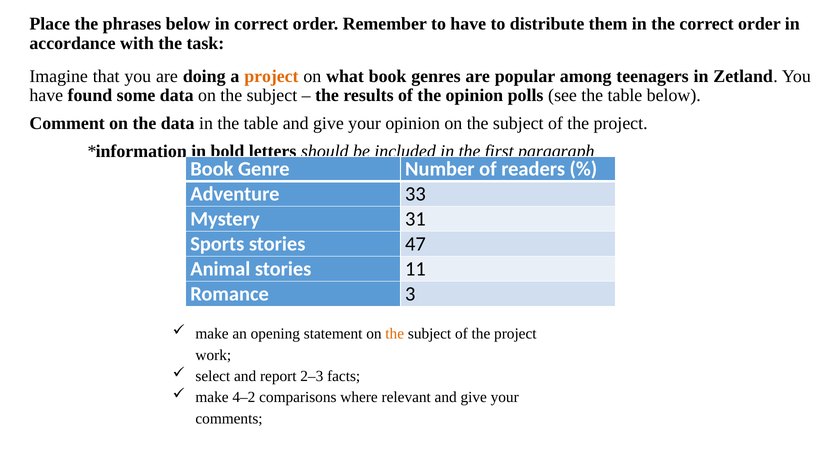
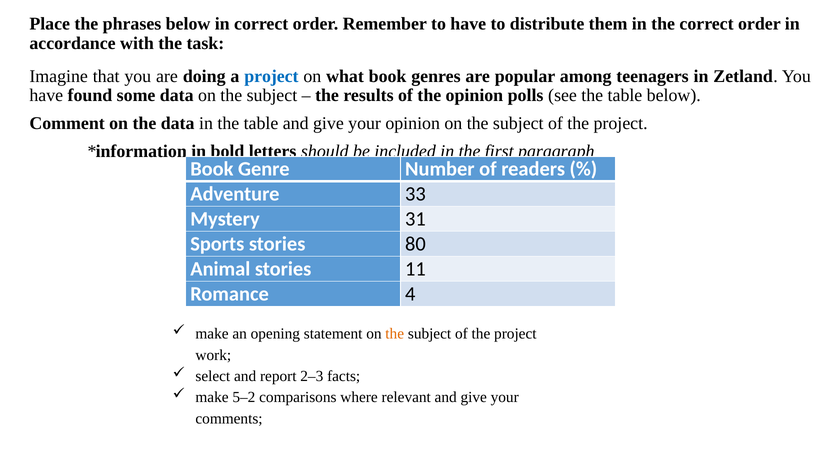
project colour: orange -> blue (271, 76)
47: 47 -> 80 (415, 244)
3: 3 -> 4 (410, 294)
4–2: 4–2 -> 5–2 (244, 397)
